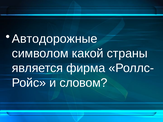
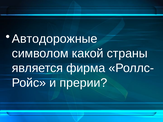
словом: словом -> прерии (83, 83)
